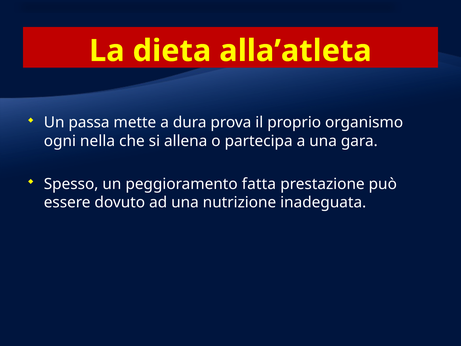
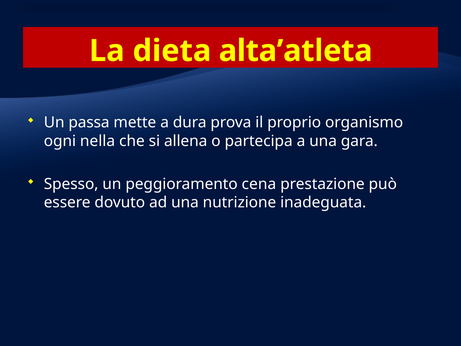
alla’atleta: alla’atleta -> alta’atleta (296, 51)
fatta: fatta -> cena (259, 184)
